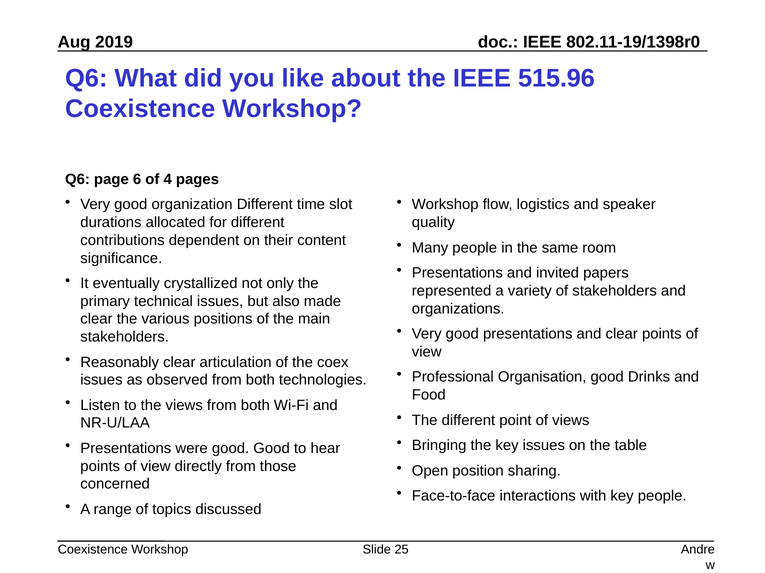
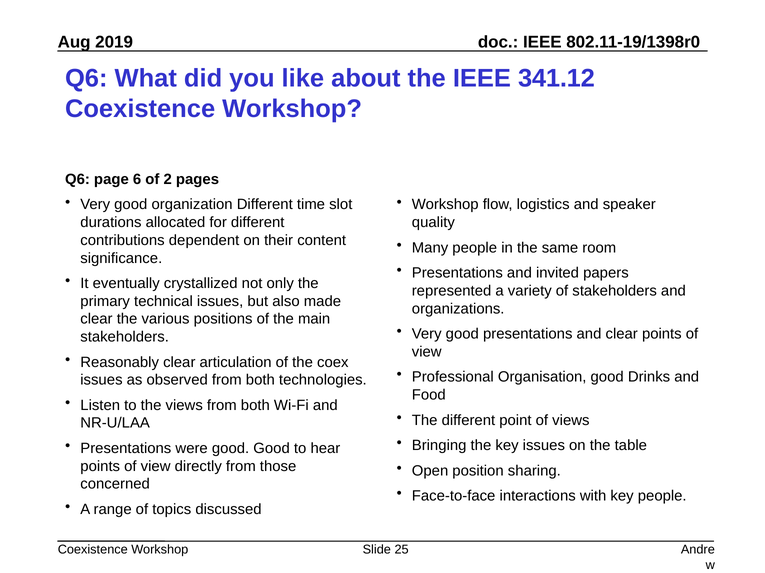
515.96: 515.96 -> 341.12 (556, 78)
4: 4 -> 2 (168, 180)
